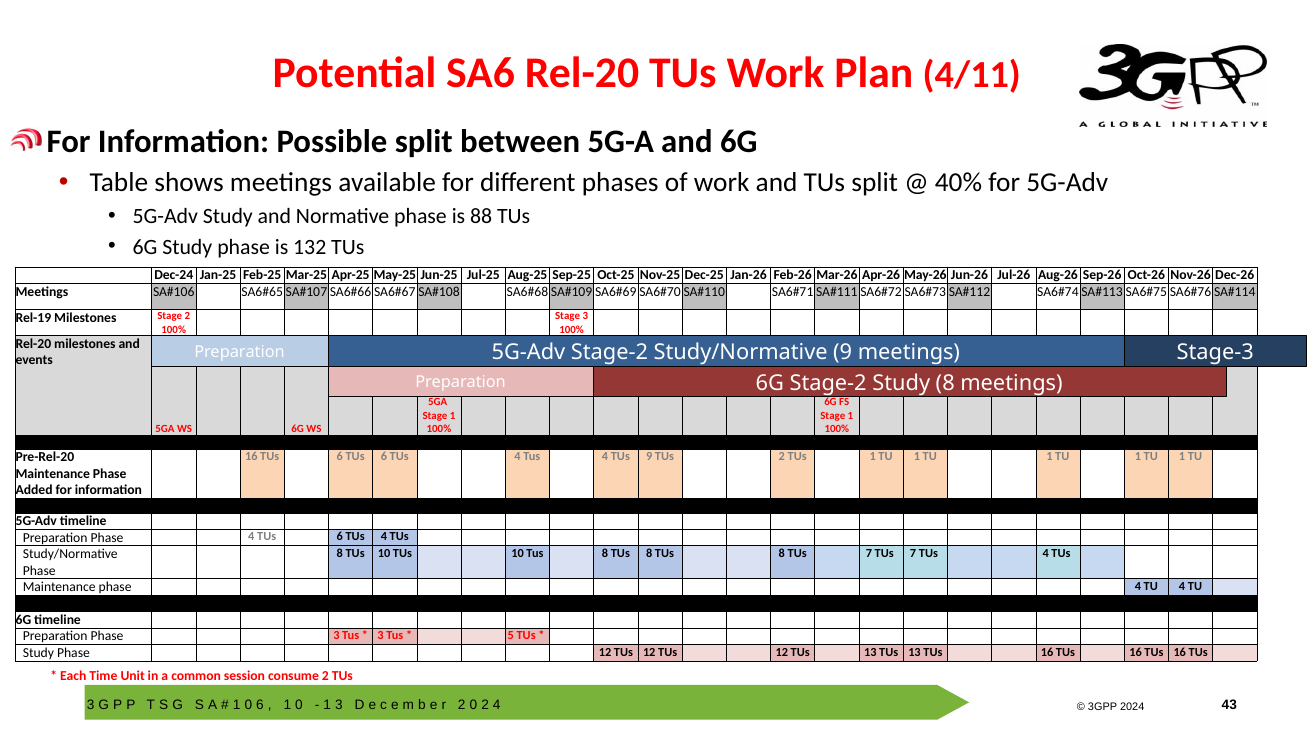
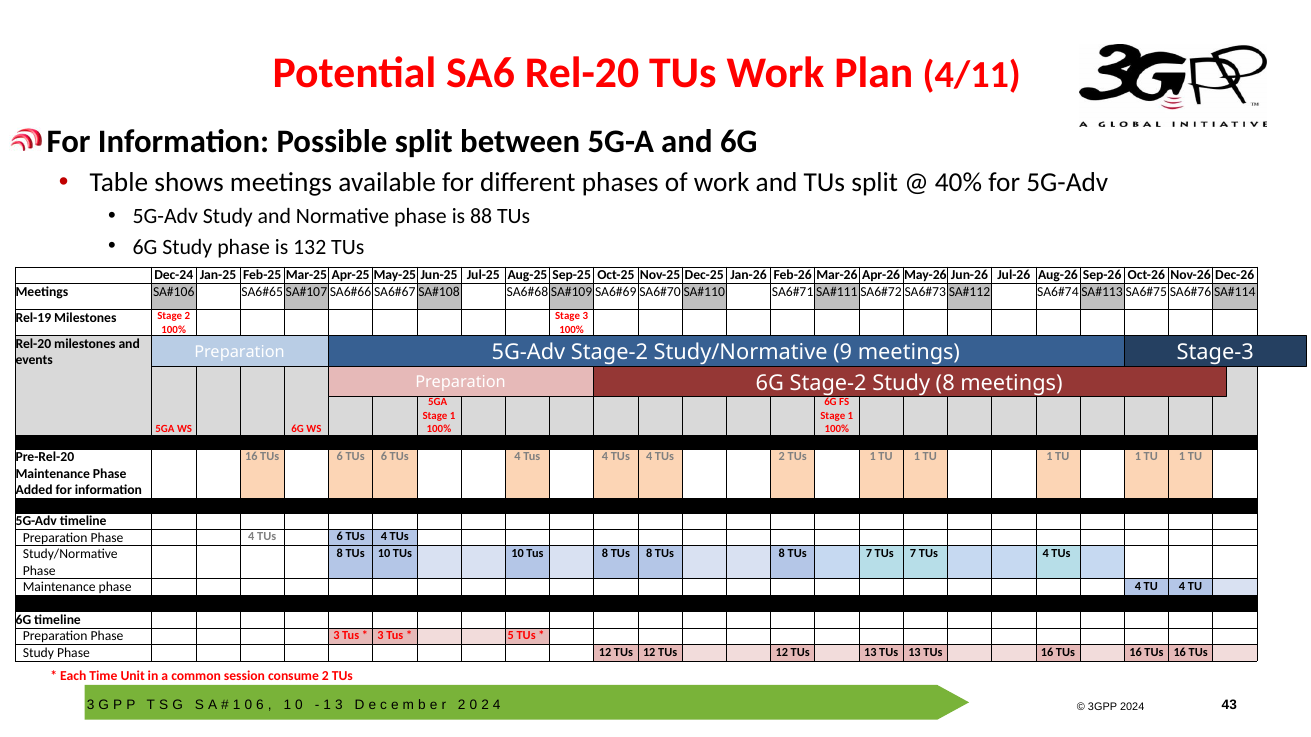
9: 9 -> 4 (649, 457)
